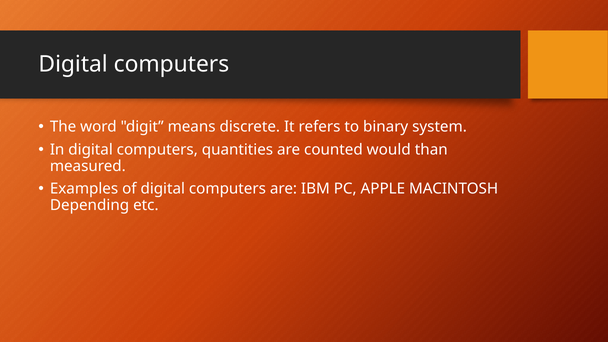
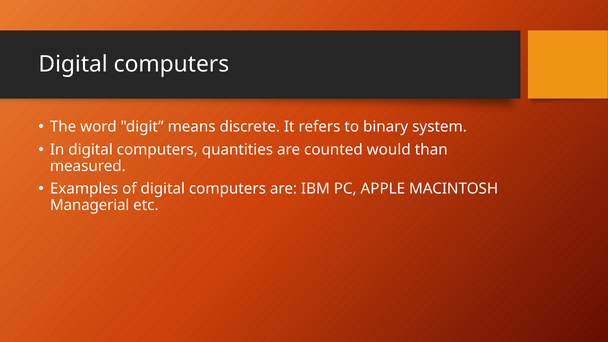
Depending: Depending -> Managerial (90, 205)
